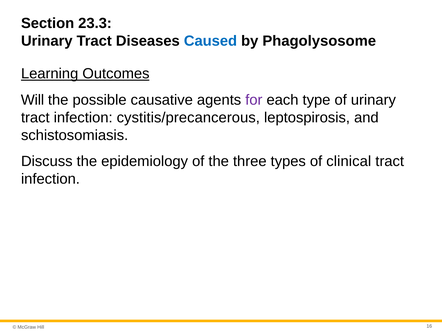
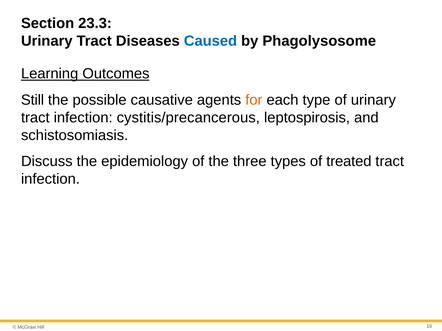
Will: Will -> Still (33, 100)
for colour: purple -> orange (254, 100)
clinical: clinical -> treated (349, 162)
